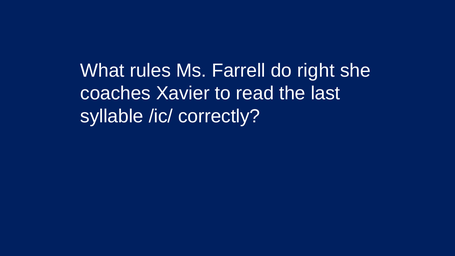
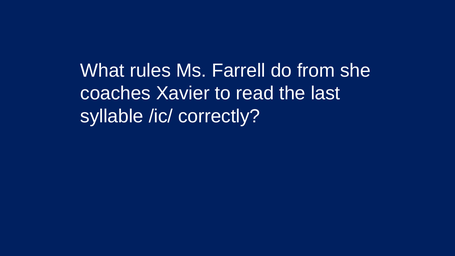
right: right -> from (316, 71)
